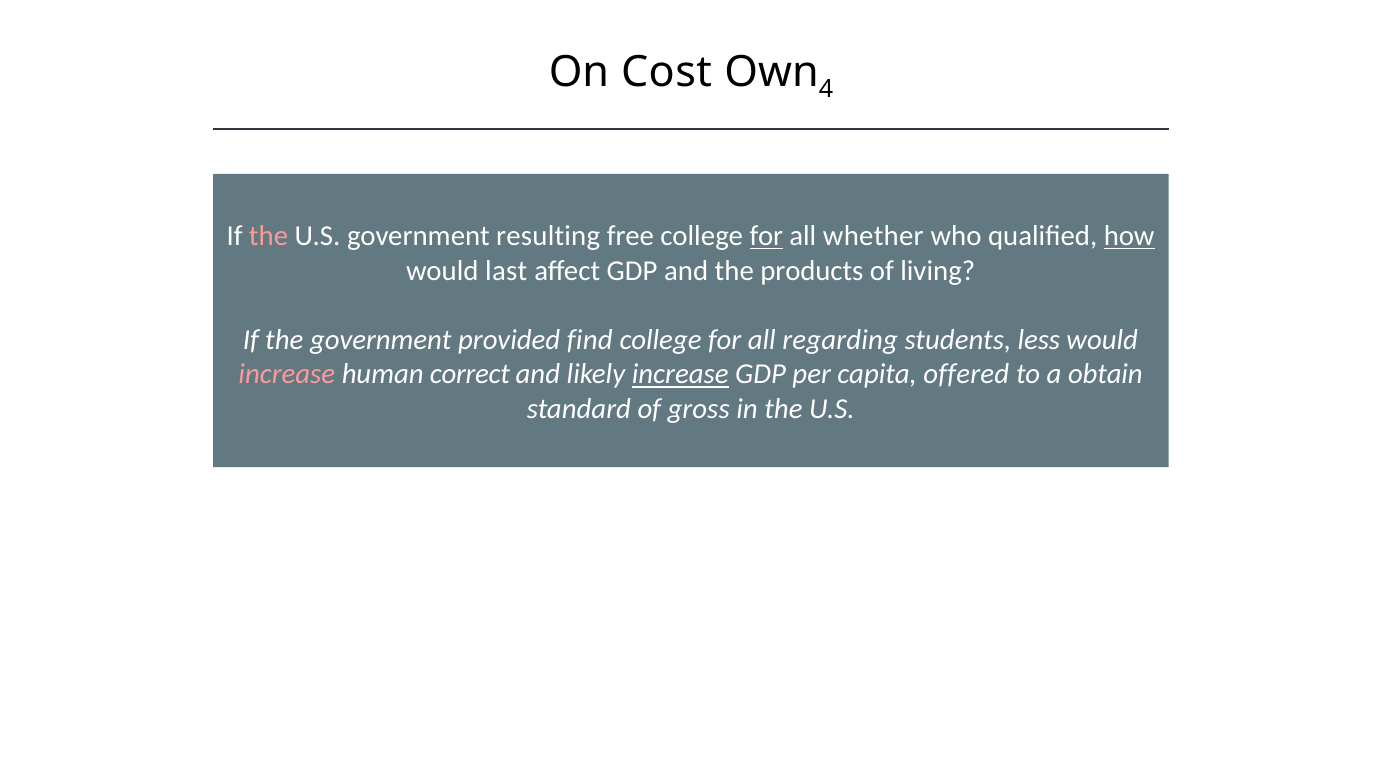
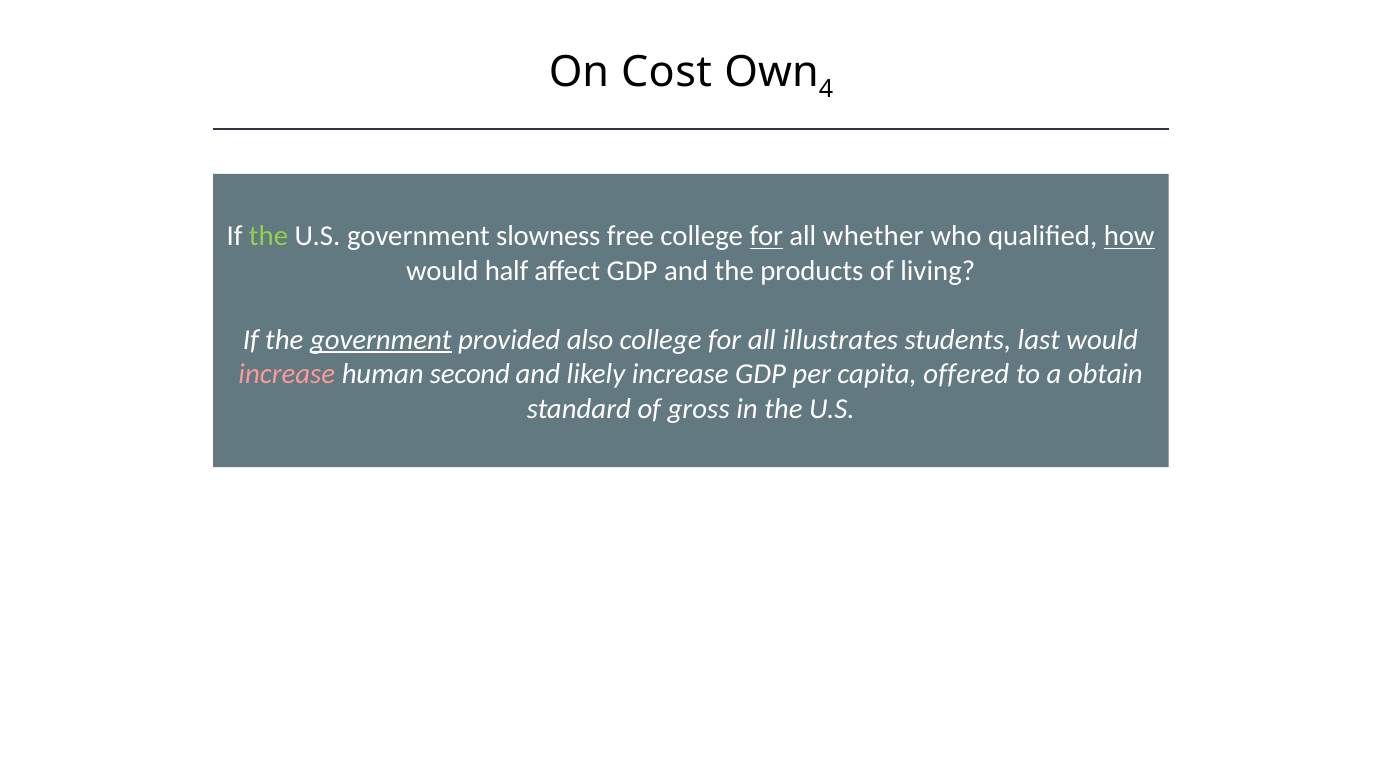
the colour: pink -> light green (269, 236)
resulting: resulting -> slowness (548, 236)
last: last -> half (507, 271)
government underline: none -> present (381, 340)
find: find -> also (590, 340)
regarding: regarding -> illustrates (840, 340)
less: less -> last (1039, 340)
correct: correct -> second (470, 375)
increase underline: present -> none (680, 375)
